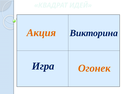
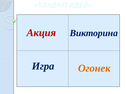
Акция colour: orange -> red (41, 33)
